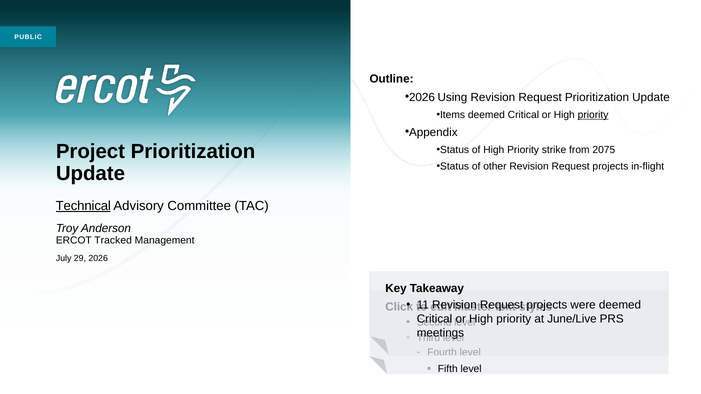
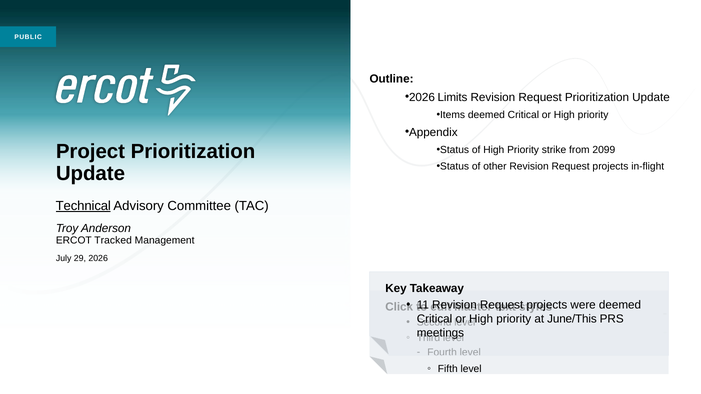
Using: Using -> Limits (452, 97)
priority underline: present -> none (593, 115)
2075: 2075 -> 2099 (604, 150)
June/Live: June/Live -> June/This (572, 319)
